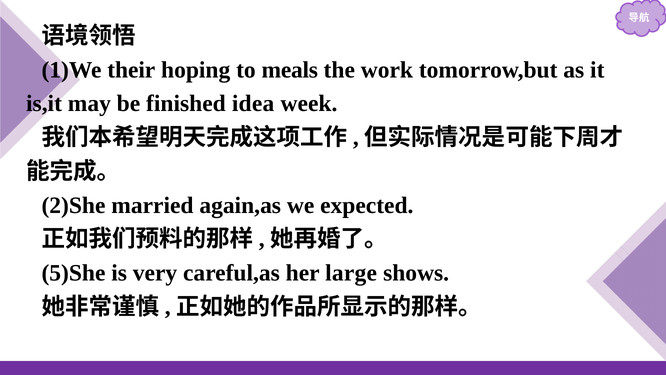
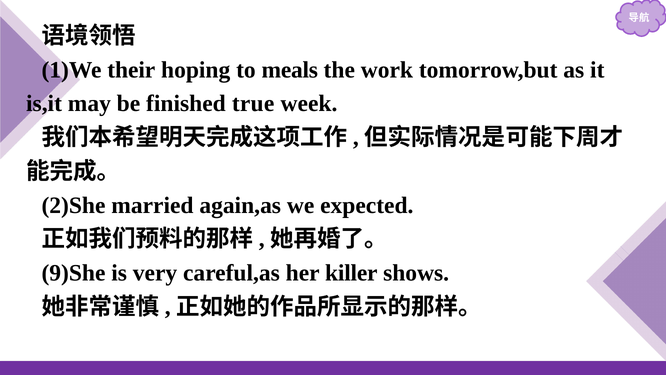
idea: idea -> true (253, 104)
5)She: 5)She -> 9)She (73, 273)
large: large -> killer (351, 273)
